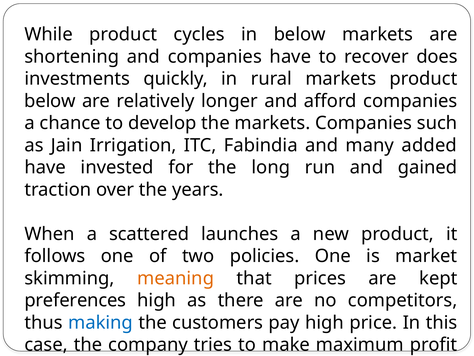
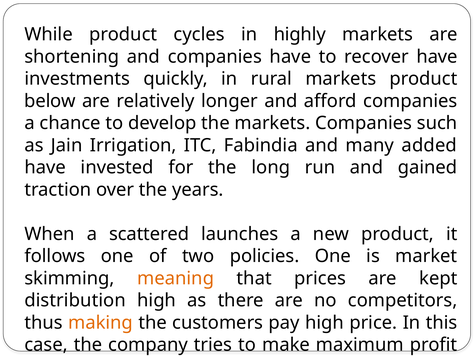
in below: below -> highly (300, 34)
recover does: does -> have (437, 57)
preferences: preferences -> distribution (75, 300)
making colour: blue -> orange (101, 322)
